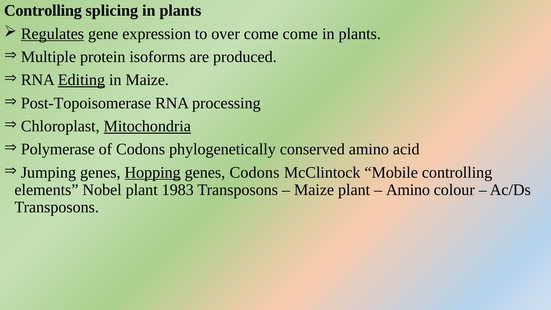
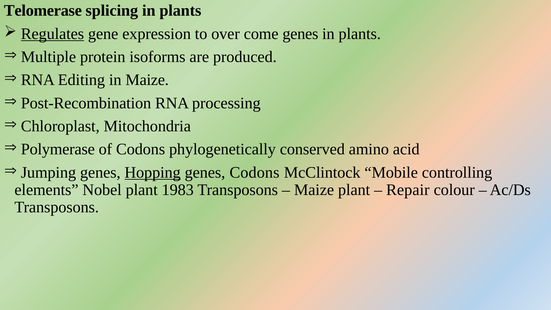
Controlling: Controlling -> Telomerase (43, 11)
come come: come -> genes (300, 34)
Editing underline: present -> none (81, 80)
Post-Topoisomerase: Post-Topoisomerase -> Post-Recombination (86, 103)
Mitochondria underline: present -> none (147, 126)
Amino: Amino -> Repair (408, 190)
